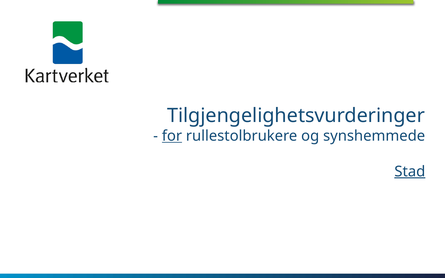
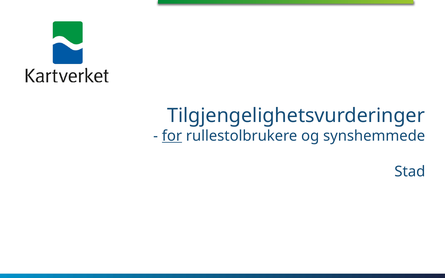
Stad underline: present -> none (410, 172)
